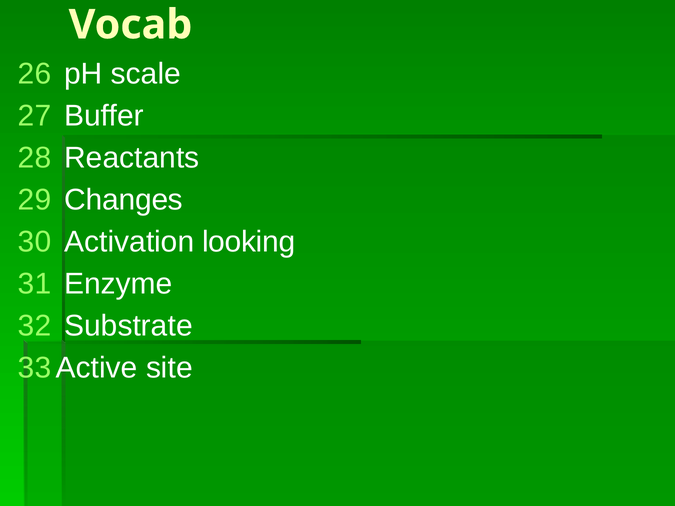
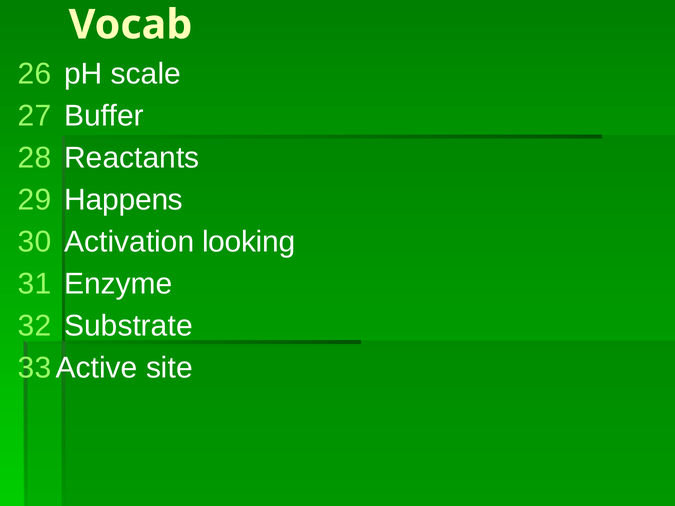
Changes: Changes -> Happens (124, 200)
